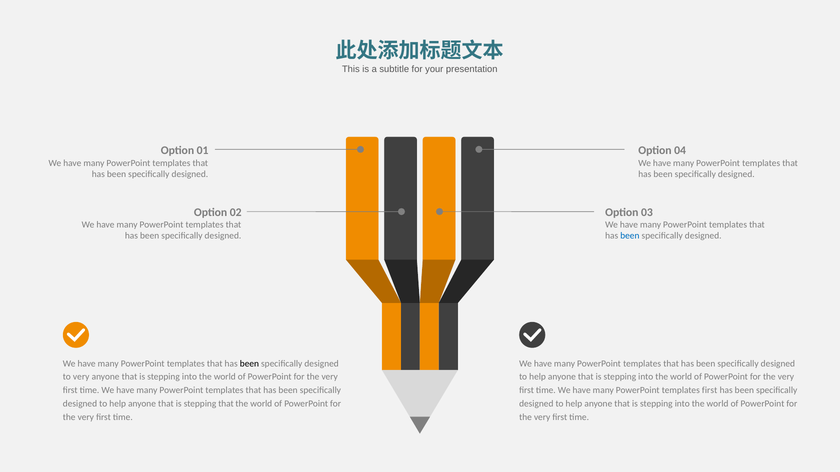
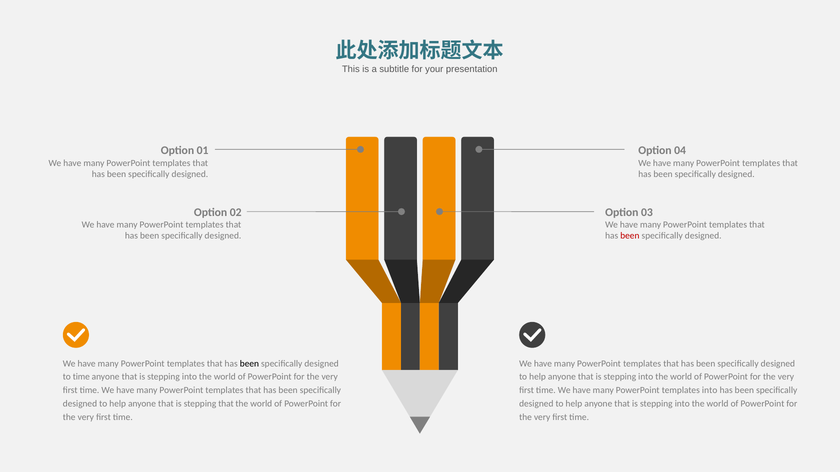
been colour: blue -> red (630, 236)
to very: very -> time (81, 377)
templates first: first -> into (710, 390)
